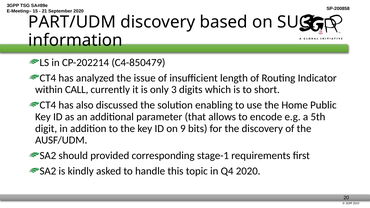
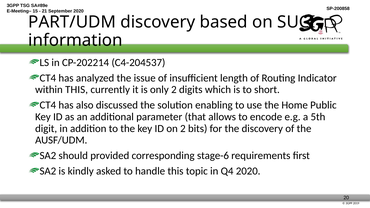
C4-850479: C4-850479 -> C4-204537 (138, 63)
within CALL: CALL -> THIS (77, 90)
only 3: 3 -> 2 (174, 90)
on 9: 9 -> 2 (183, 129)
stage-1: stage-1 -> stage-6 (213, 156)
